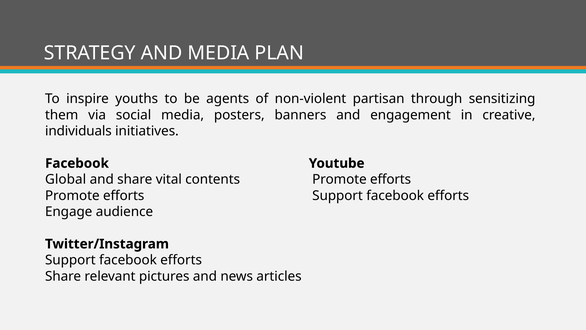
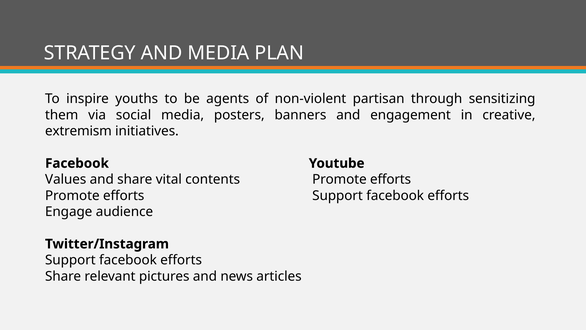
individuals: individuals -> extremism (78, 131)
Global: Global -> Values (66, 179)
